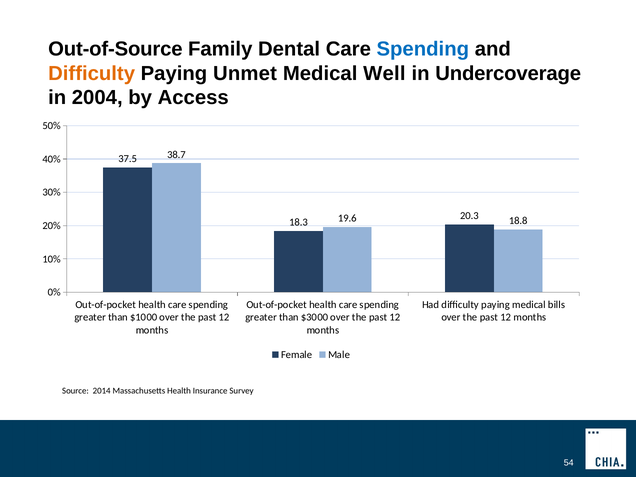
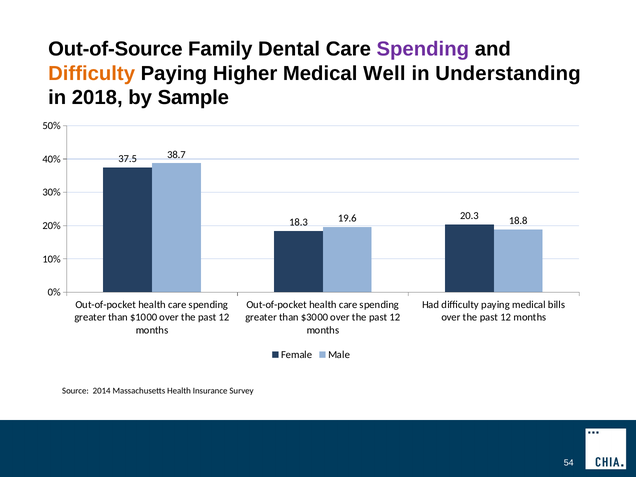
Spending colour: blue -> purple (423, 49)
Unmet: Unmet -> Higher (245, 73)
Undercoverage: Undercoverage -> Understanding (508, 73)
2004: 2004 -> 2018 (97, 98)
Access: Access -> Sample (193, 98)
